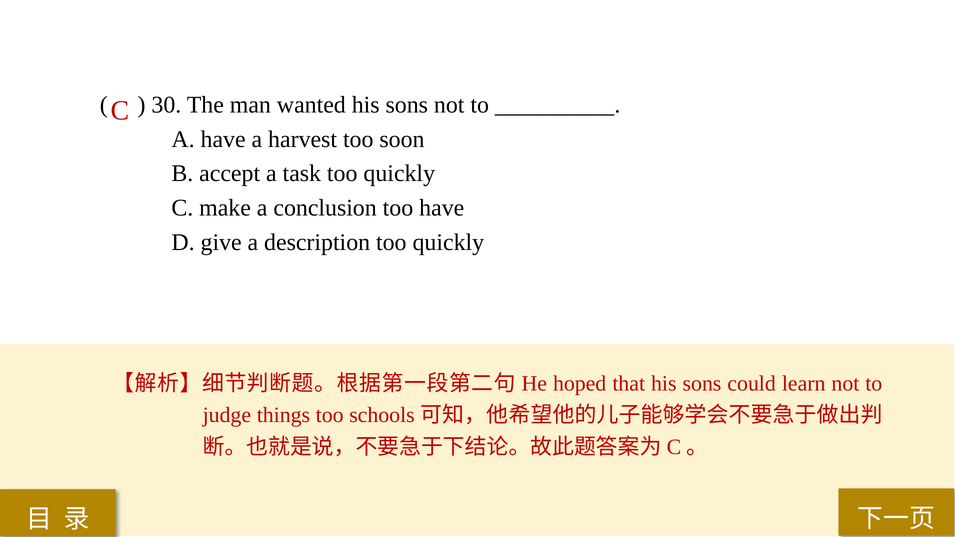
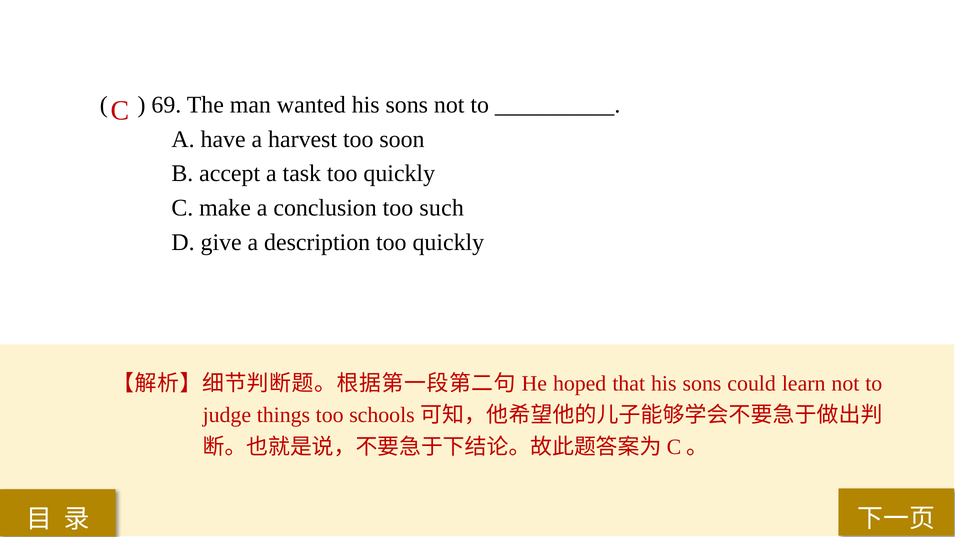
30: 30 -> 69 (166, 105)
too have: have -> such (442, 208)
